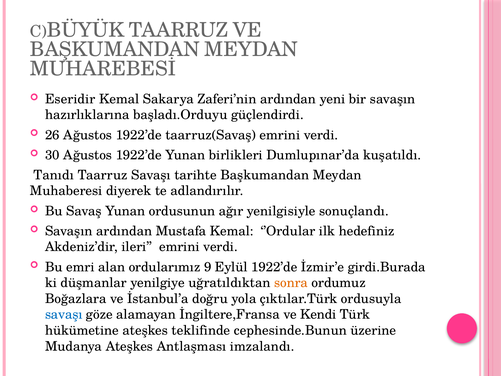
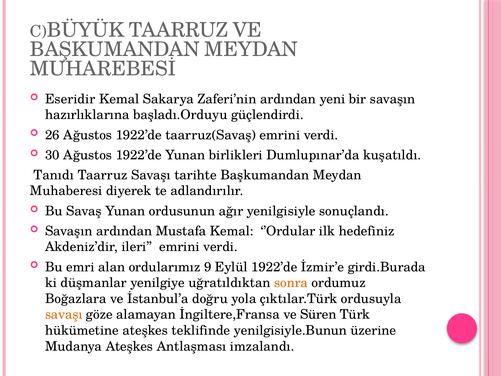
savaşı colour: blue -> orange (64, 314)
Kendi: Kendi -> Süren (318, 314)
cephesinde.Bunun: cephesinde.Bunun -> yenilgisiyle.Bunun (290, 330)
